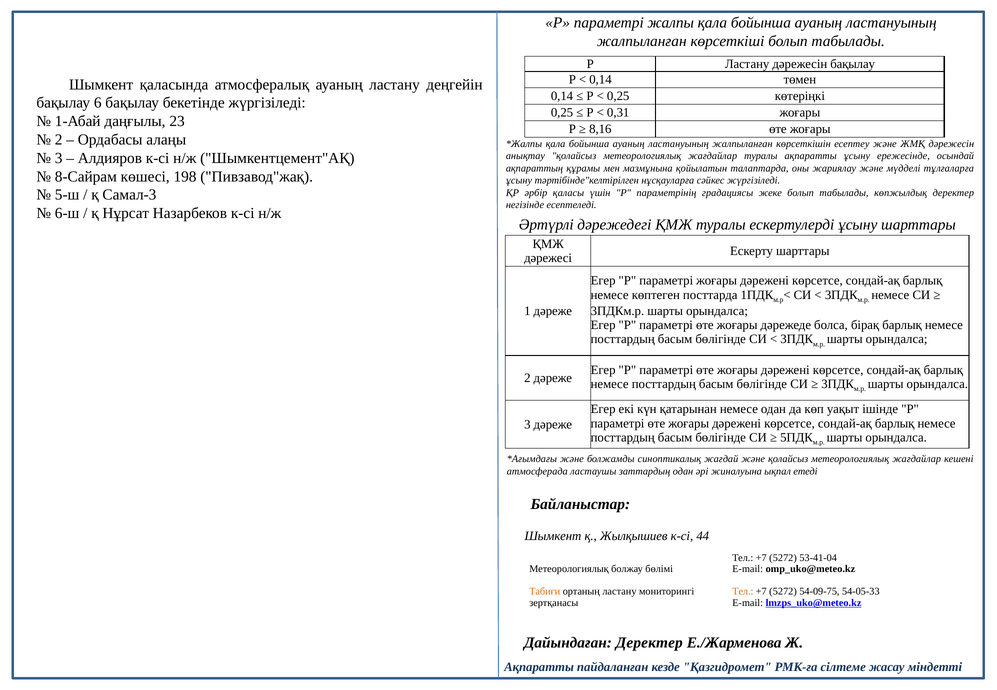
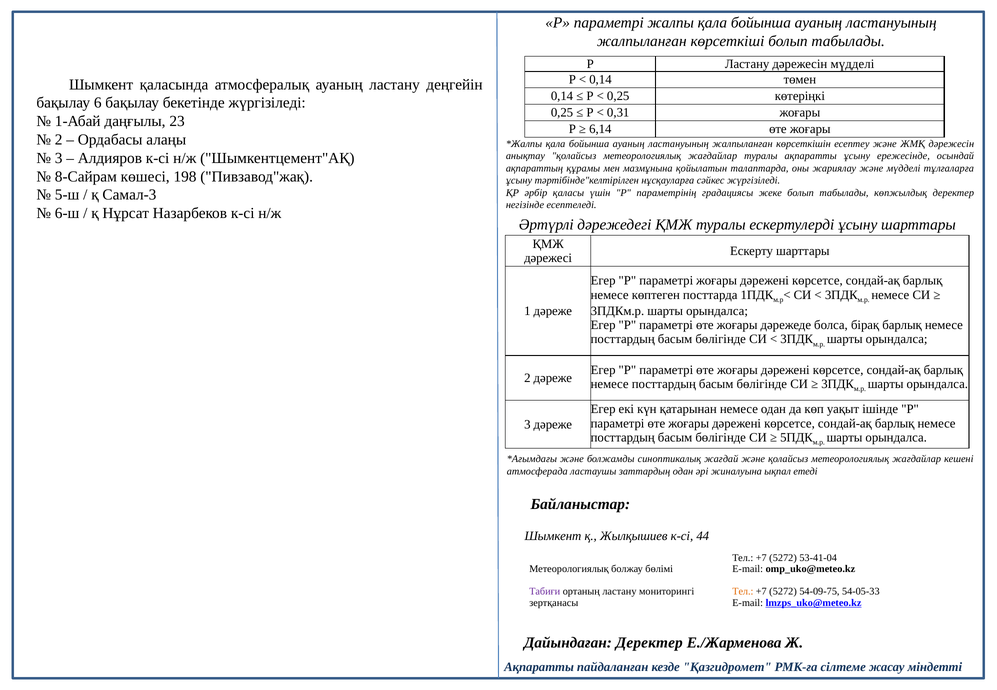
дәрежесін бақылау: бақылау -> мүдделі (852, 64)
8,16: 8,16 -> 6,14 (600, 129)
Табиғи colour: orange -> purple (545, 592)
